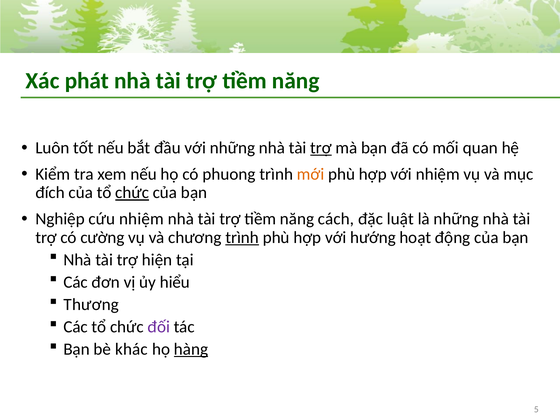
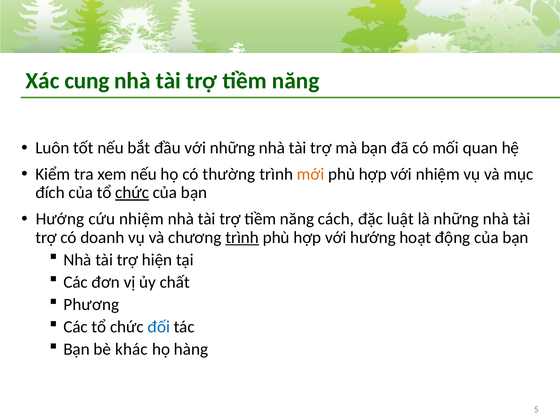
phát: phát -> cung (87, 81)
trợ underline: present -> none (321, 148)
phuong: phuong -> thường (229, 174)
Nghiệp: Nghiệp -> Hướng (60, 219)
cường: cường -> doanh (102, 237)
hiểu: hiểu -> chất (175, 282)
Thương: Thương -> Phương (91, 304)
đối colour: purple -> blue (159, 327)
hàng underline: present -> none (191, 349)
